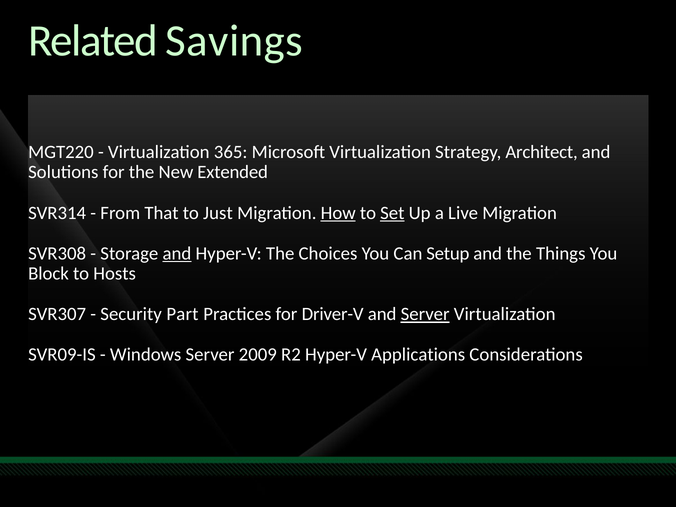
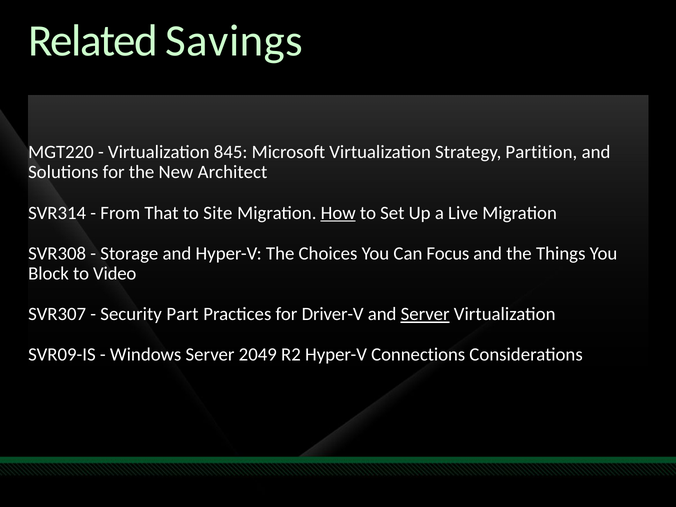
365: 365 -> 845 (231, 152)
Architect: Architect -> Partition (541, 152)
Extended: Extended -> Architect (233, 172)
Just: Just -> Site (218, 213)
Set underline: present -> none (392, 213)
and underline: present -> none (177, 253)
Setup: Setup -> Focus (448, 253)
Hosts: Hosts -> Video (115, 274)
2009: 2009 -> 2049 (258, 355)
Applications: Applications -> Connections (418, 355)
